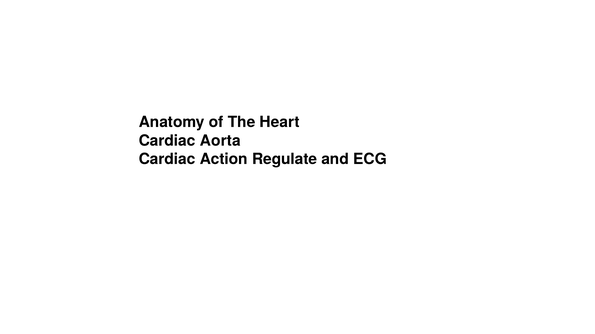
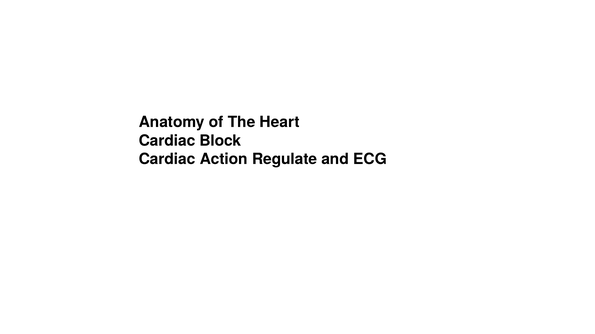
Aorta: Aorta -> Block (220, 141)
